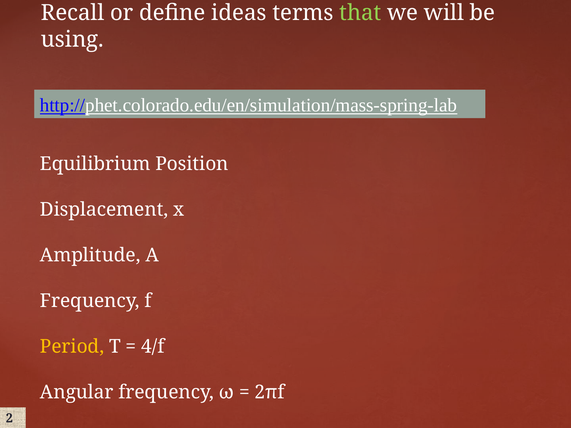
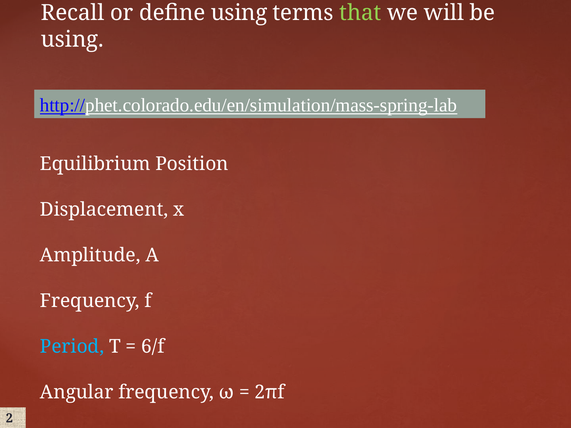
define ideas: ideas -> using (239, 13)
Period colour: yellow -> light blue (72, 347)
4/f: 4/f -> 6/f (153, 347)
